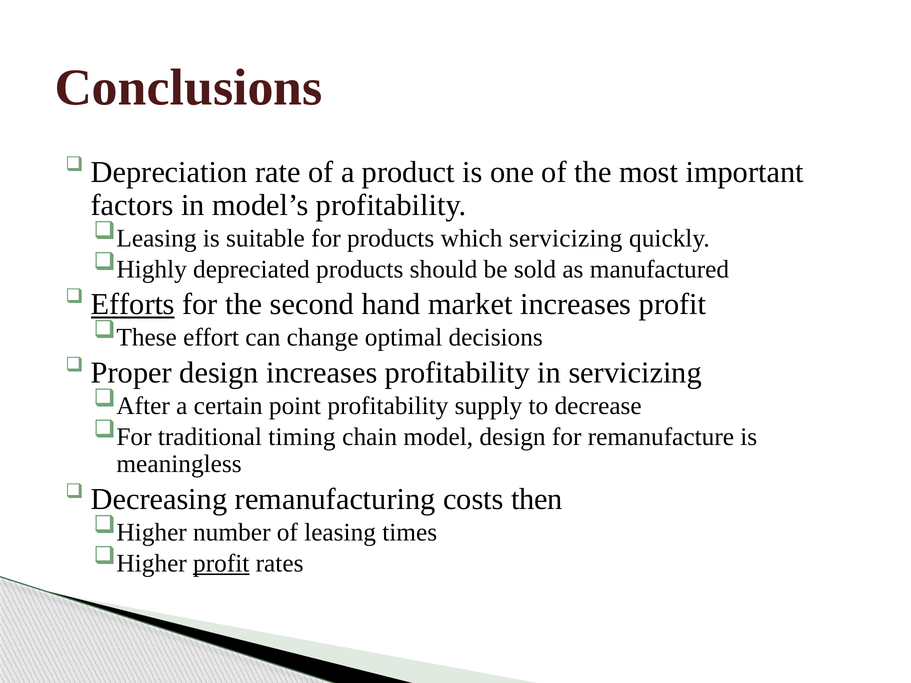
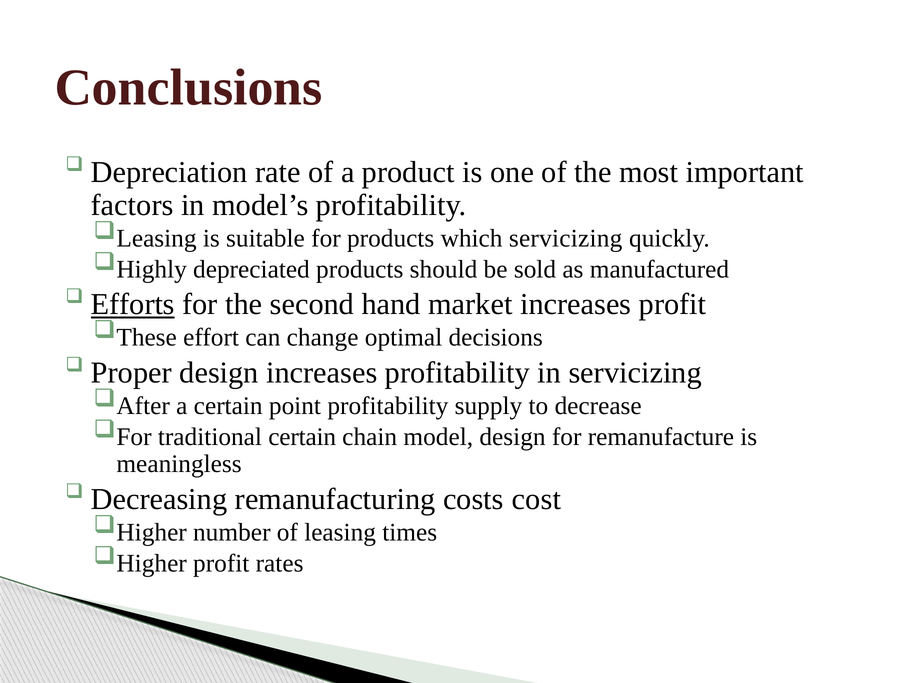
traditional timing: timing -> certain (302, 437)
then: then -> cost (536, 499)
profit underline: present -> none (221, 563)
